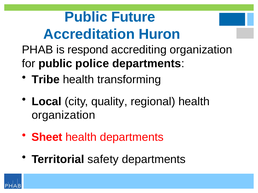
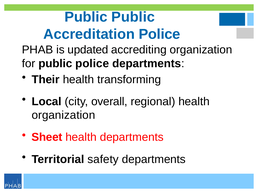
Public Future: Future -> Public (133, 17)
Accreditation Huron: Huron -> Police (160, 34)
respond: respond -> updated (88, 50)
Tribe: Tribe -> Their (46, 80)
quality: quality -> overall (109, 102)
